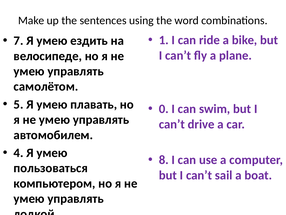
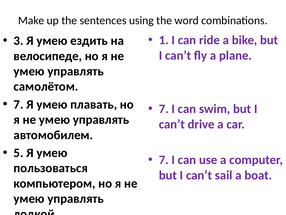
7: 7 -> 3 (19, 41)
5: 5 -> 7 (19, 104)
0: 0 -> 7 (164, 109)
4: 4 -> 5 (19, 153)
8: 8 -> 7 (164, 160)
